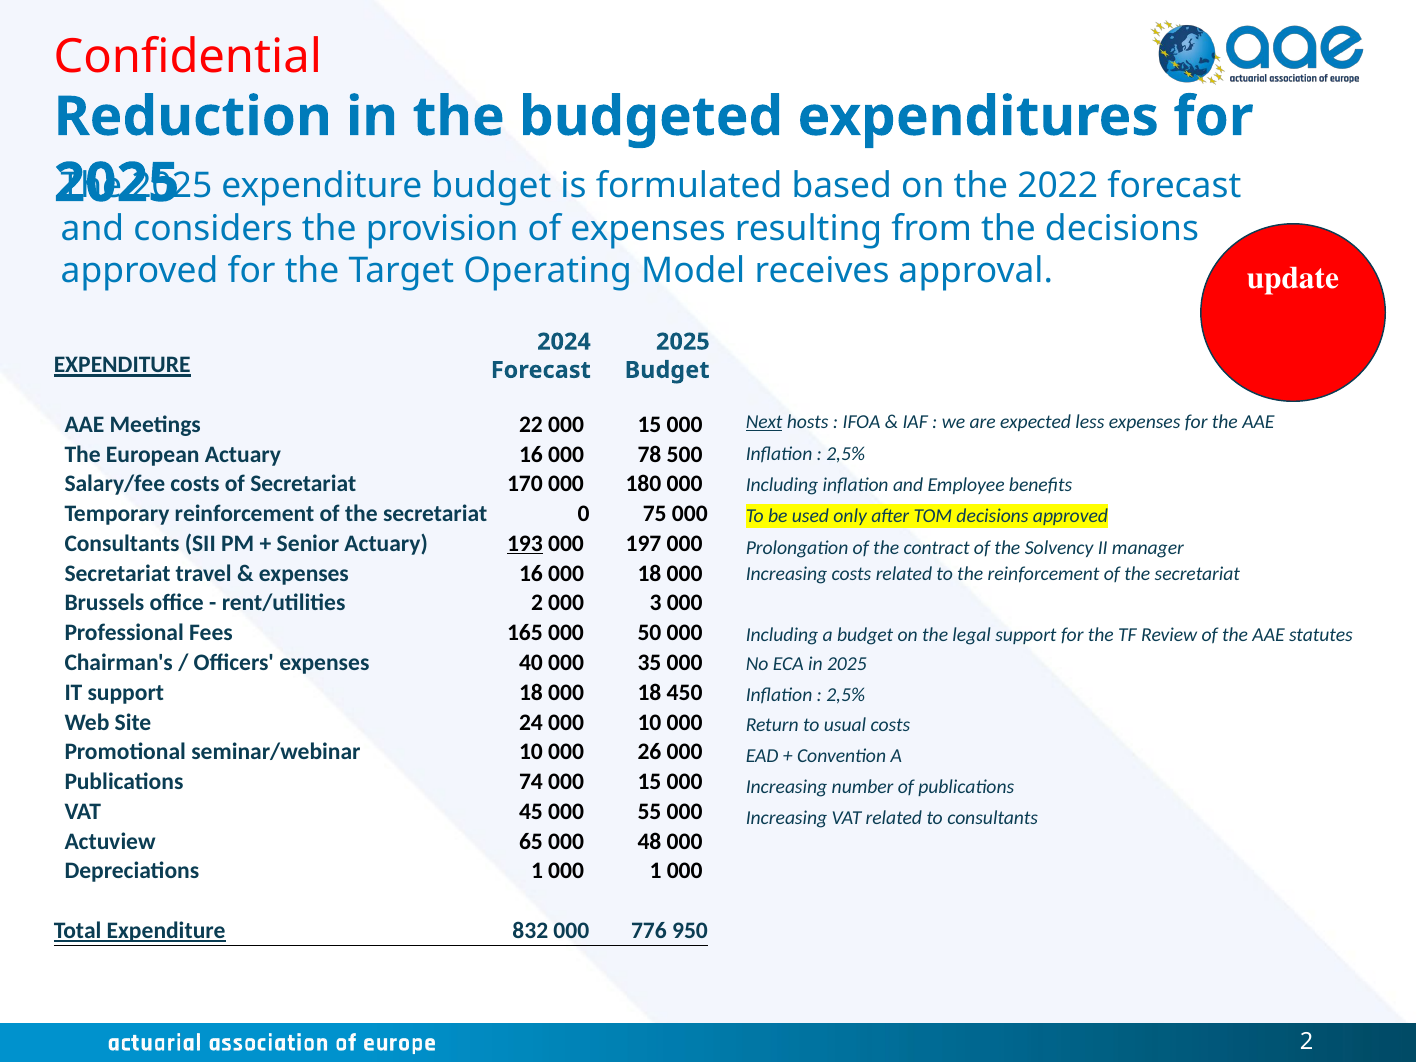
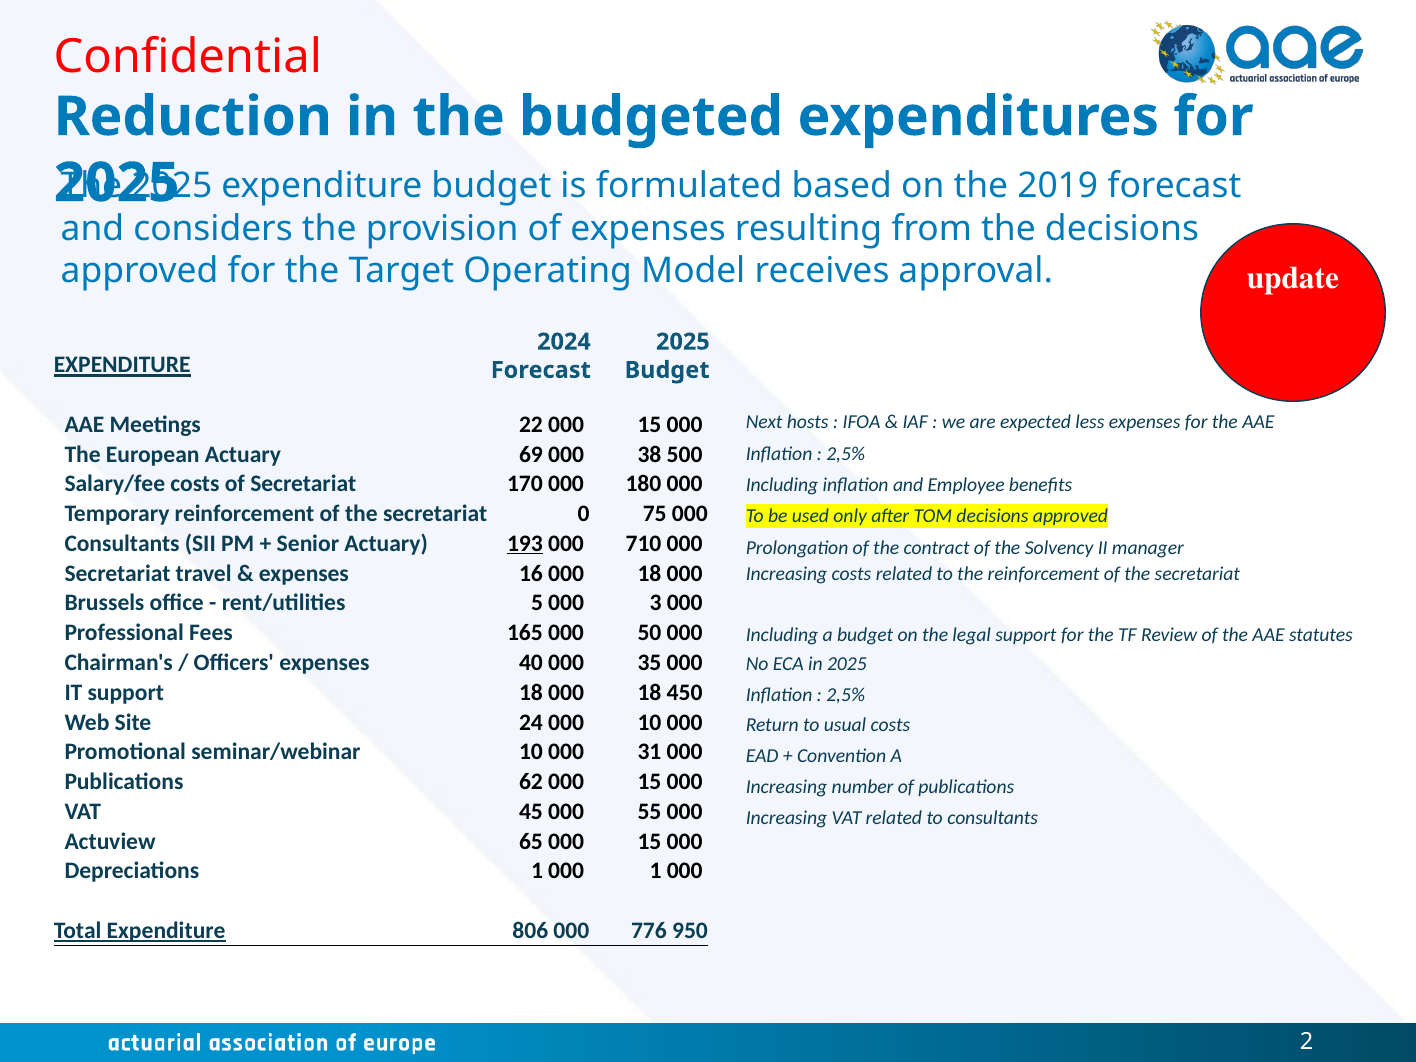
2022: 2022 -> 2019 (1058, 186)
Next underline: present -> none (764, 422)
Actuary 16: 16 -> 69 (531, 454)
78: 78 -> 38 (649, 454)
197: 197 -> 710 (643, 544)
rent/utilities 2: 2 -> 5 (537, 603)
26: 26 -> 31 (649, 752)
74: 74 -> 62 (531, 782)
65 000 48: 48 -> 15 (649, 841)
832: 832 -> 806 (530, 931)
